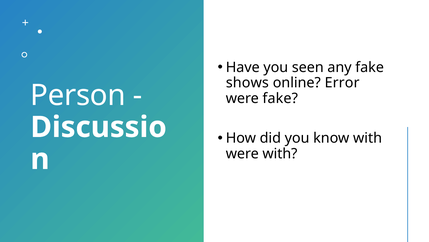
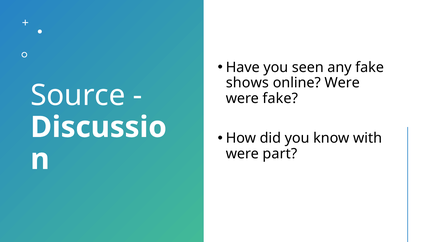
online Error: Error -> Were (342, 83)
Person: Person -> Source (78, 95)
were with: with -> part (280, 153)
